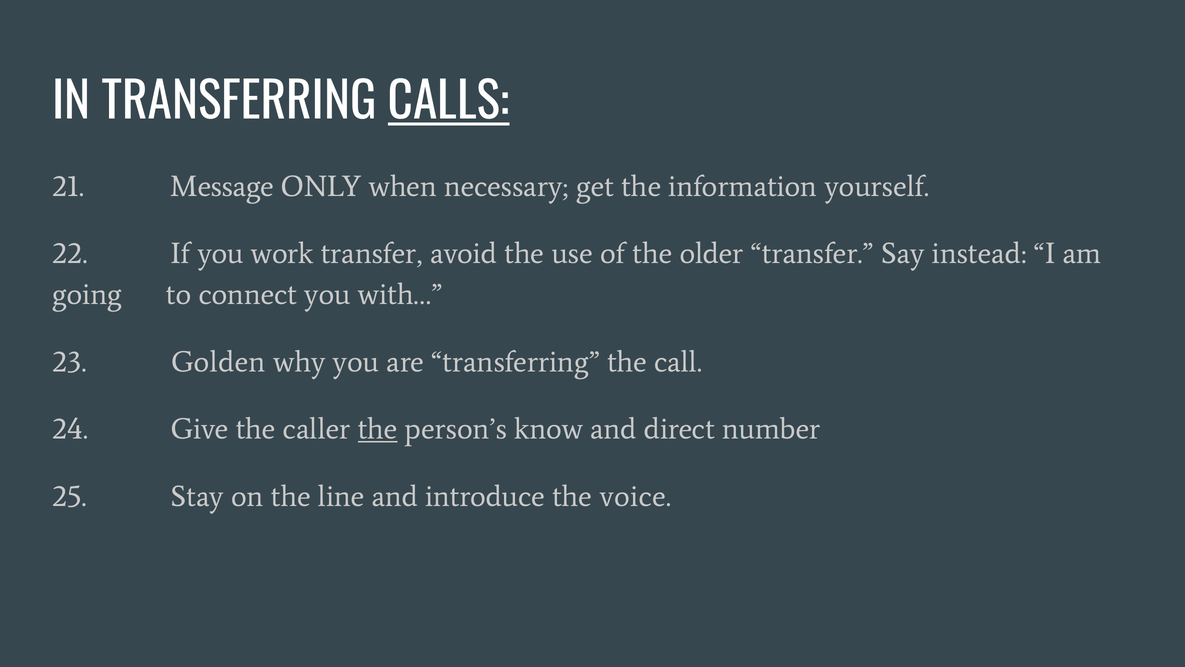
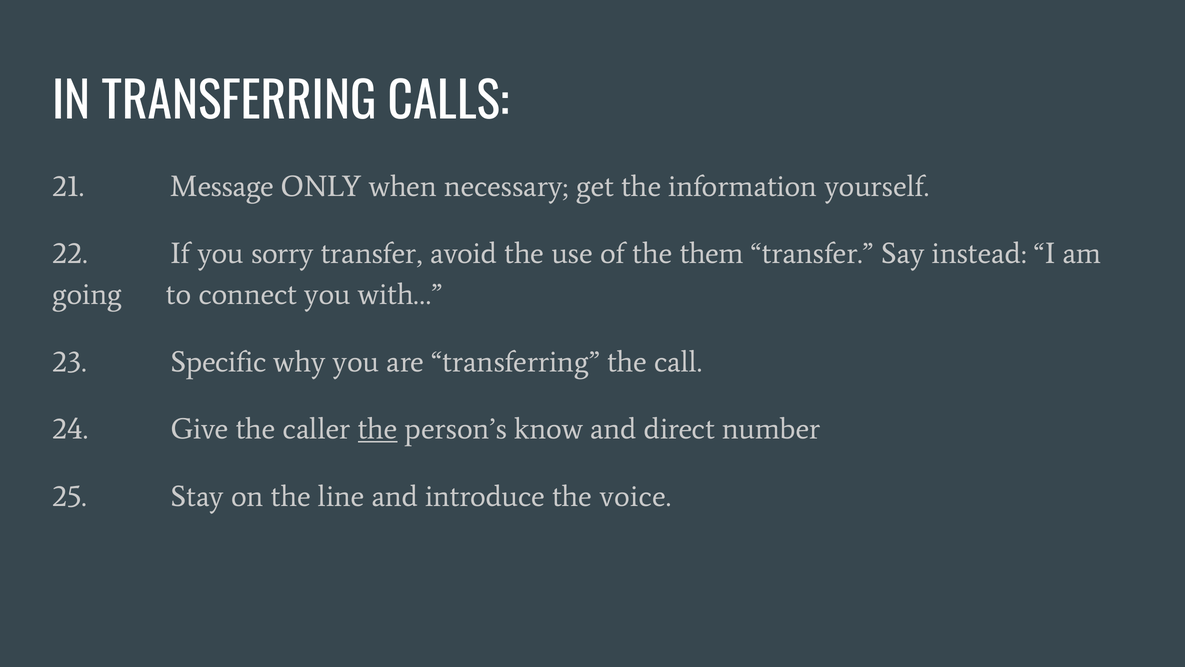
CALLS underline: present -> none (449, 103)
work: work -> sorry (282, 254)
older: older -> them (712, 254)
Golden: Golden -> Specific (218, 362)
